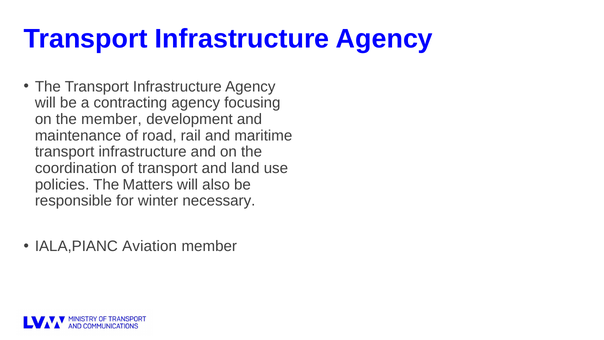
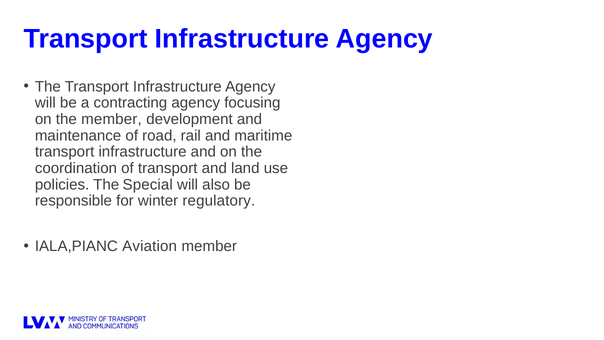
Matters: Matters -> Special (148, 184)
necessary: necessary -> regulatory (219, 201)
